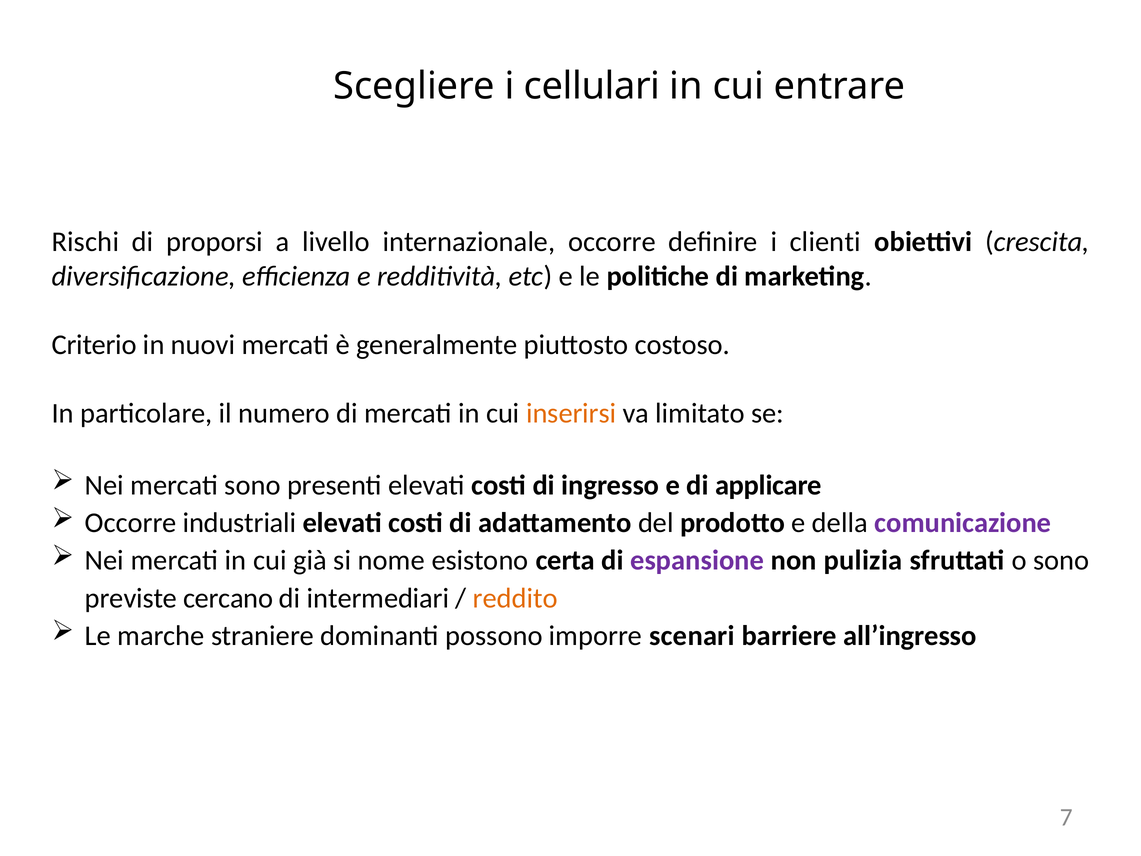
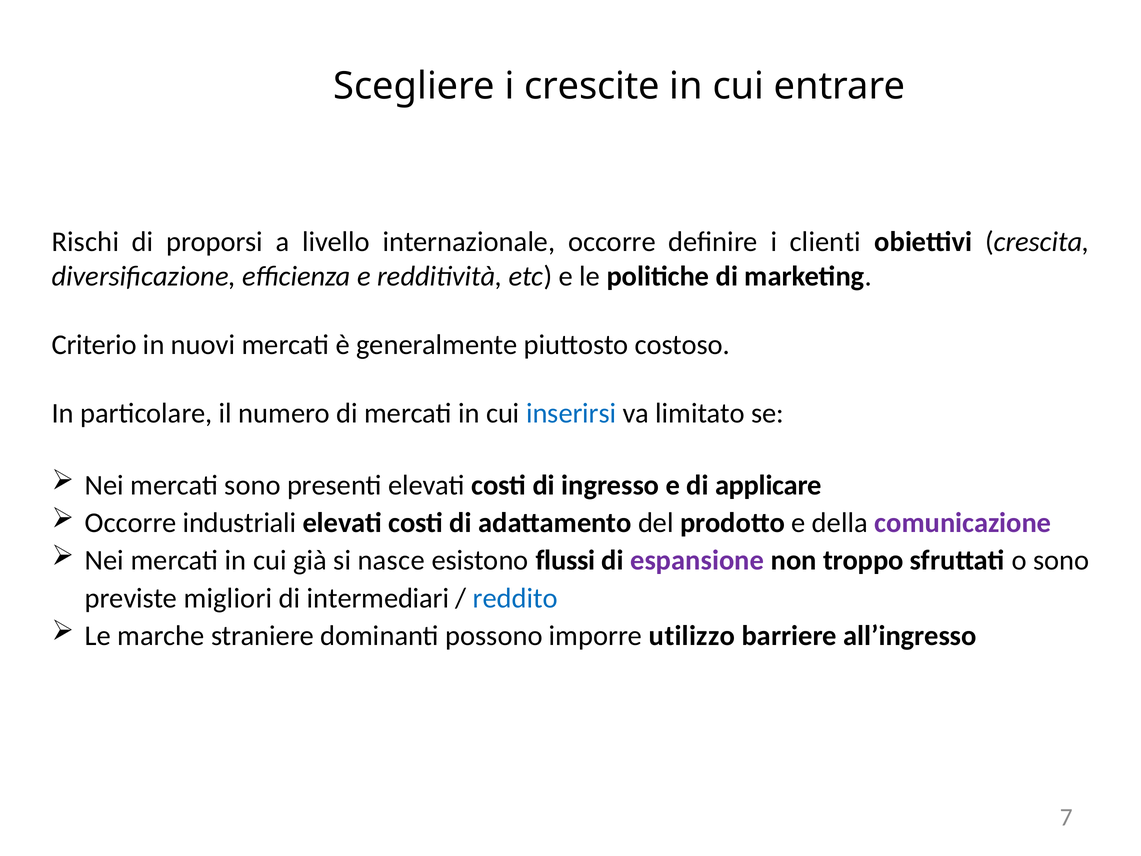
cellulari: cellulari -> crescite (592, 86)
inserirsi colour: orange -> blue (571, 413)
nome: nome -> nasce (391, 560)
certa: certa -> flussi (565, 560)
pulizia: pulizia -> troppo (863, 560)
cercano: cercano -> migliori (228, 598)
reddito colour: orange -> blue (515, 598)
scenari: scenari -> utilizzo (692, 636)
